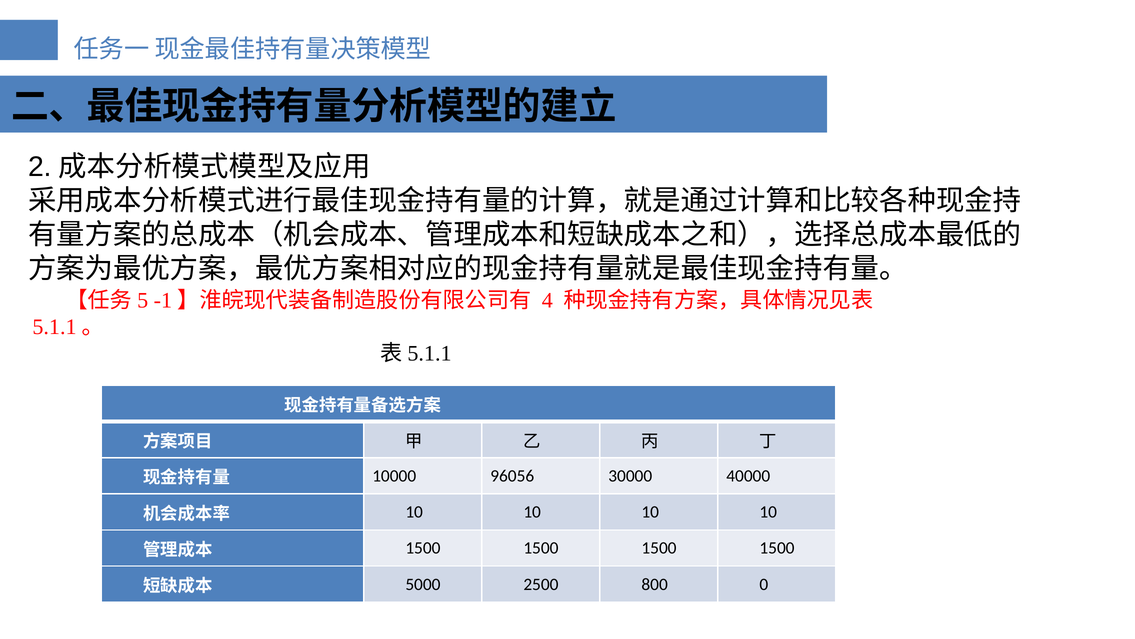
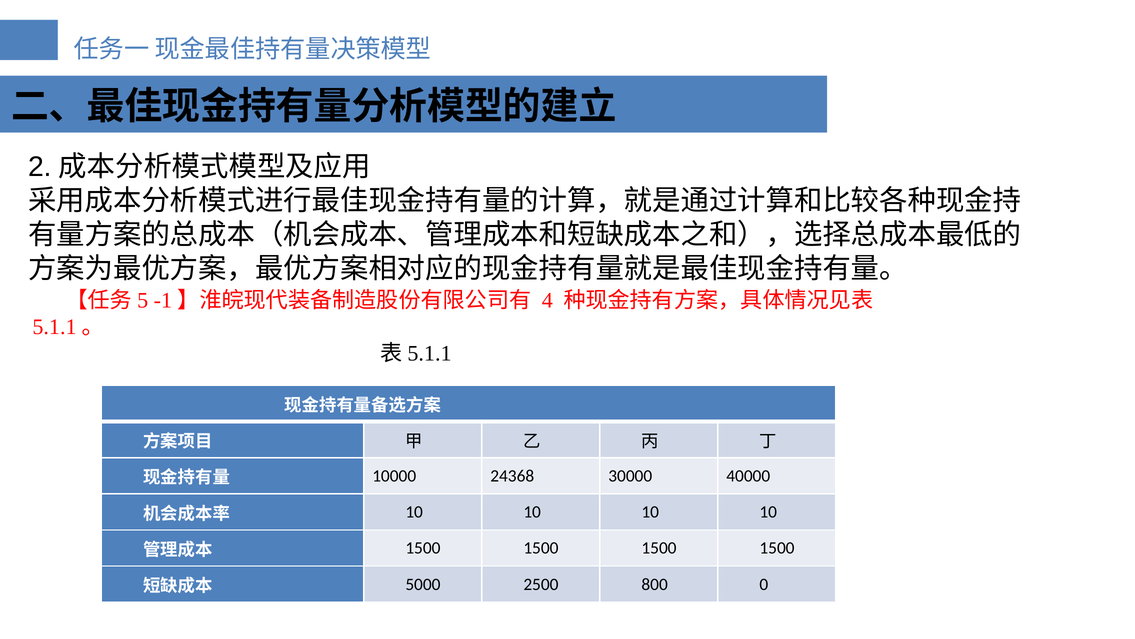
96056: 96056 -> 24368 (512, 476)
